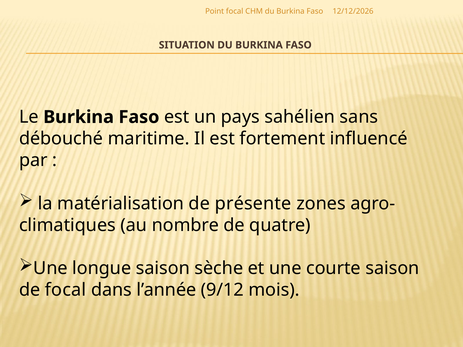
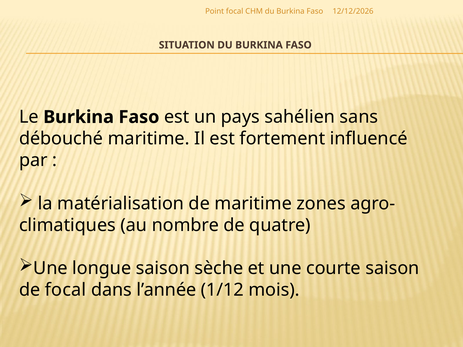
de présente: présente -> maritime (253, 204)
9/12: 9/12 -> 1/12 (222, 290)
